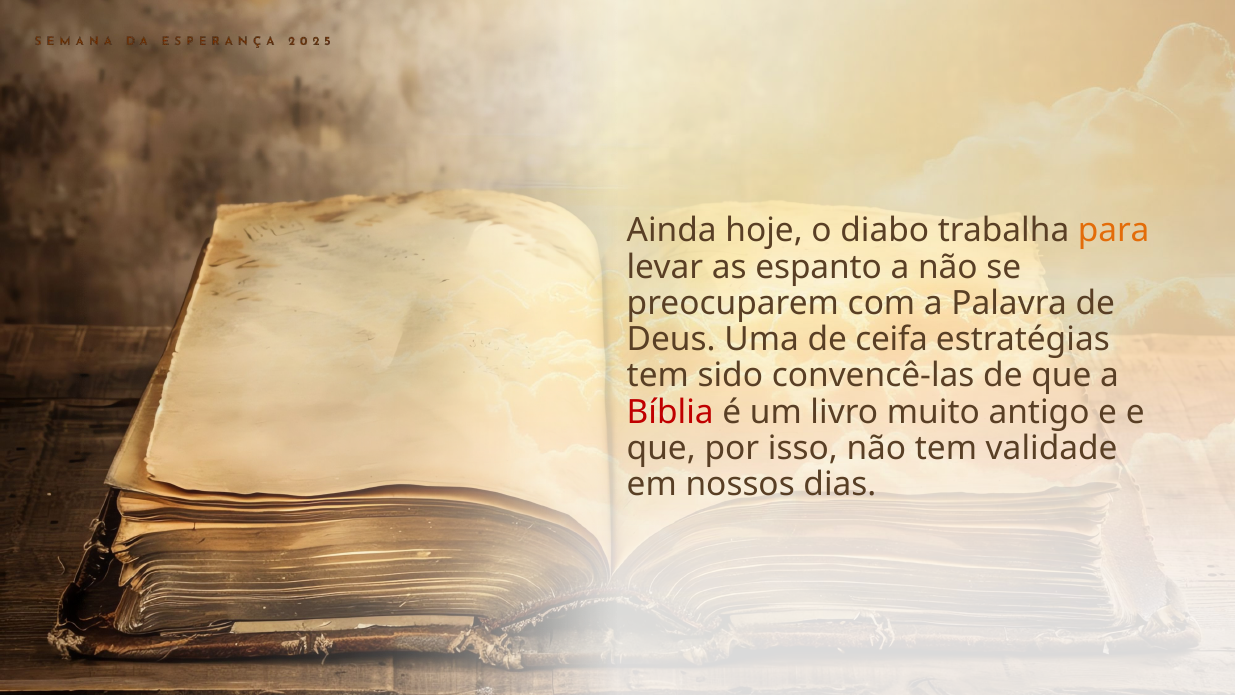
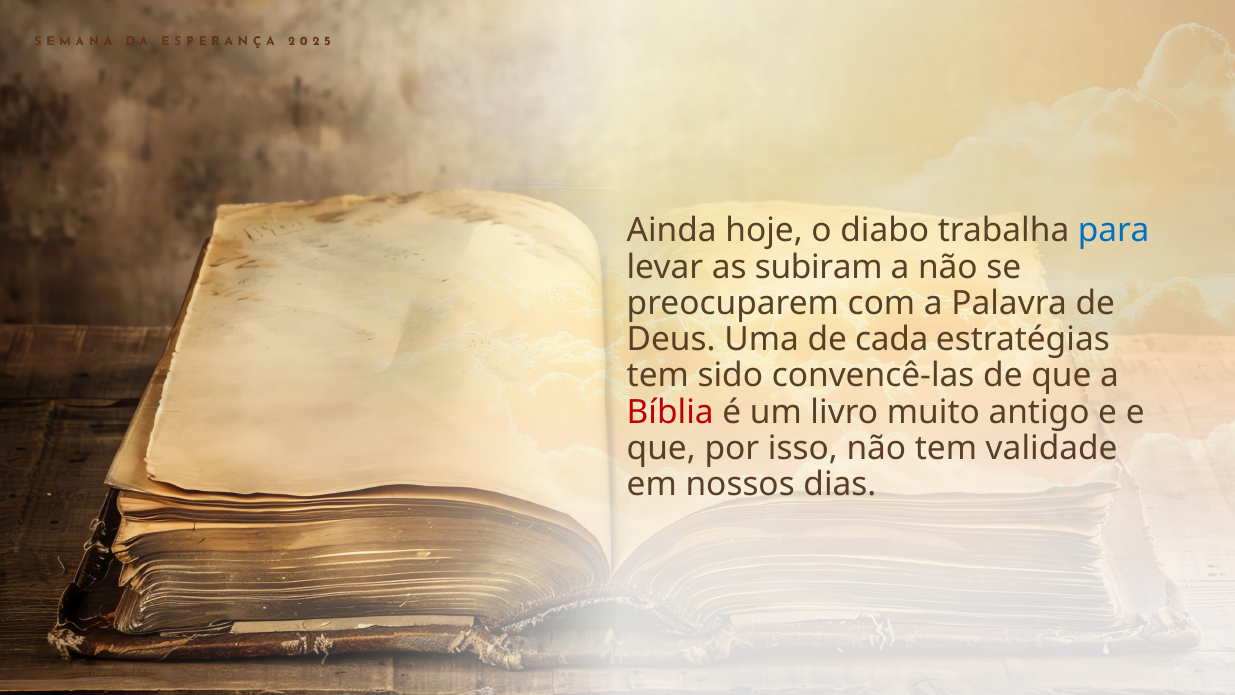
para colour: orange -> blue (1114, 231)
espanto: espanto -> subiram (819, 267)
ceifa: ceifa -> cada (892, 339)
